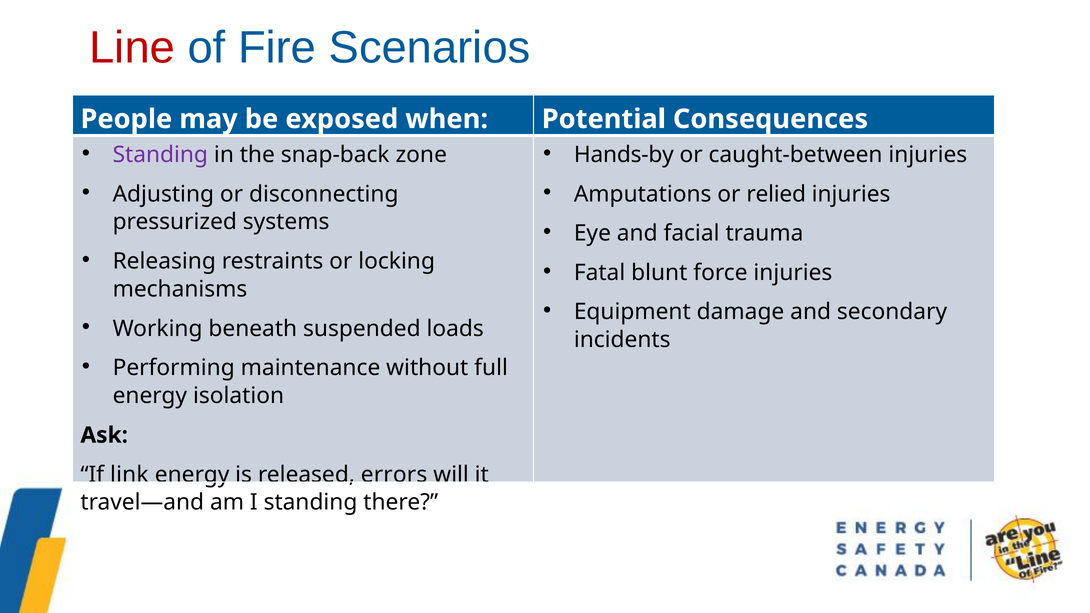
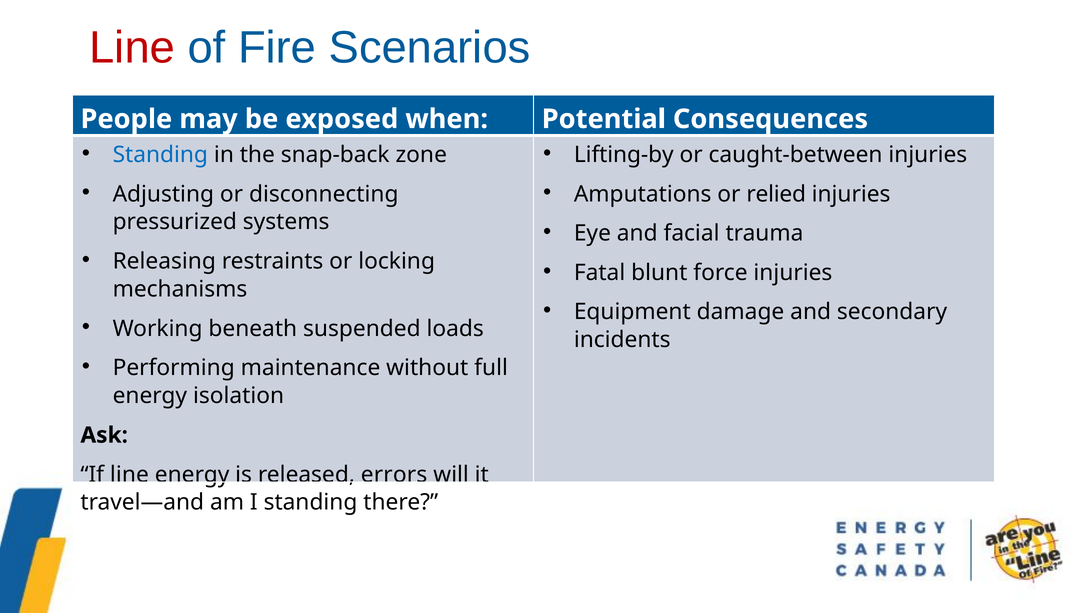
Standing colour: purple -> blue (160, 155)
Hands-by: Hands-by -> Lifting-by (624, 155)
If link: link -> line (129, 475)
